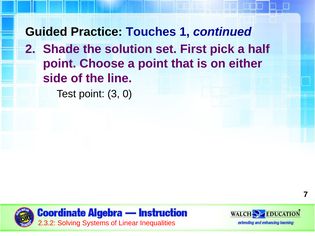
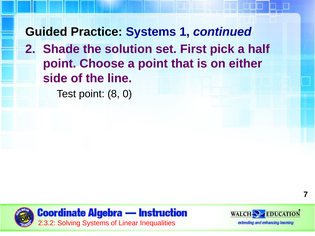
Practice Touches: Touches -> Systems (151, 32)
3: 3 -> 8 (114, 94)
